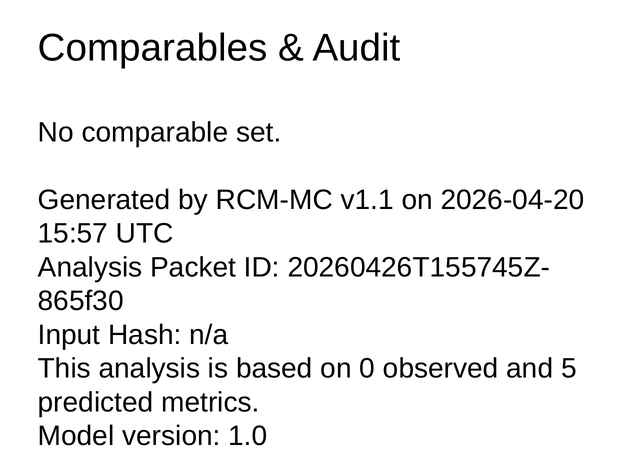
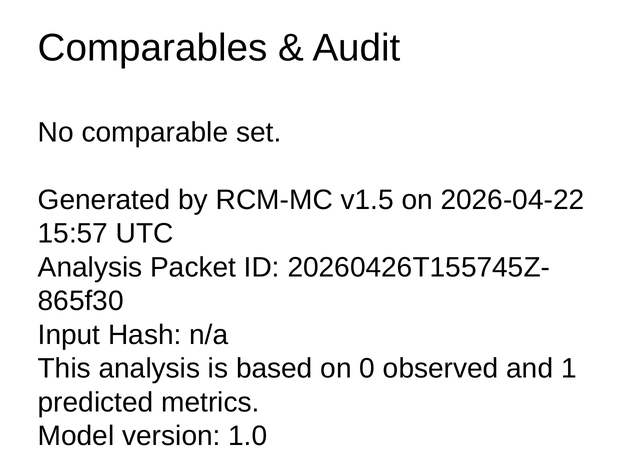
v1.1: v1.1 -> v1.5 (367, 200)
2026-04-20: 2026-04-20 -> 2026-04-22 (512, 200)
5: 5 -> 1 (569, 369)
